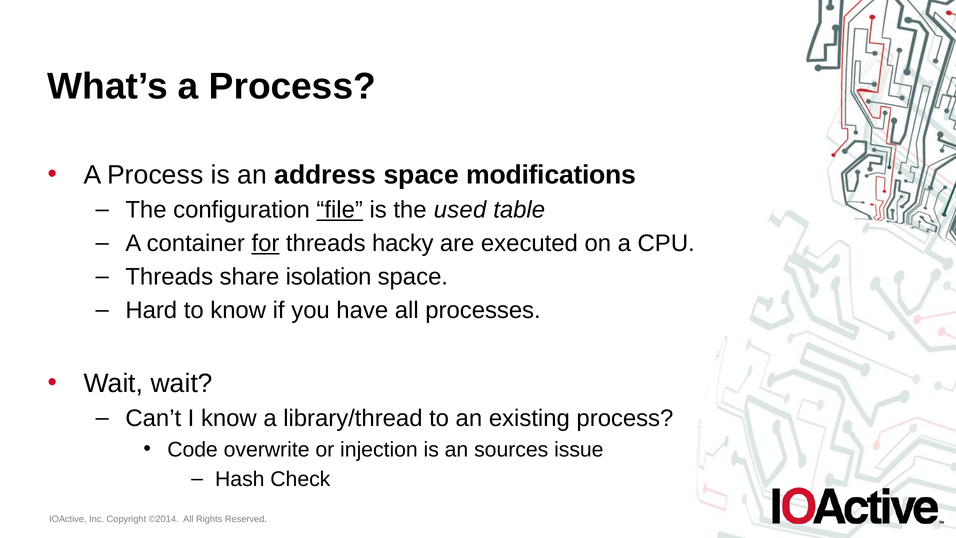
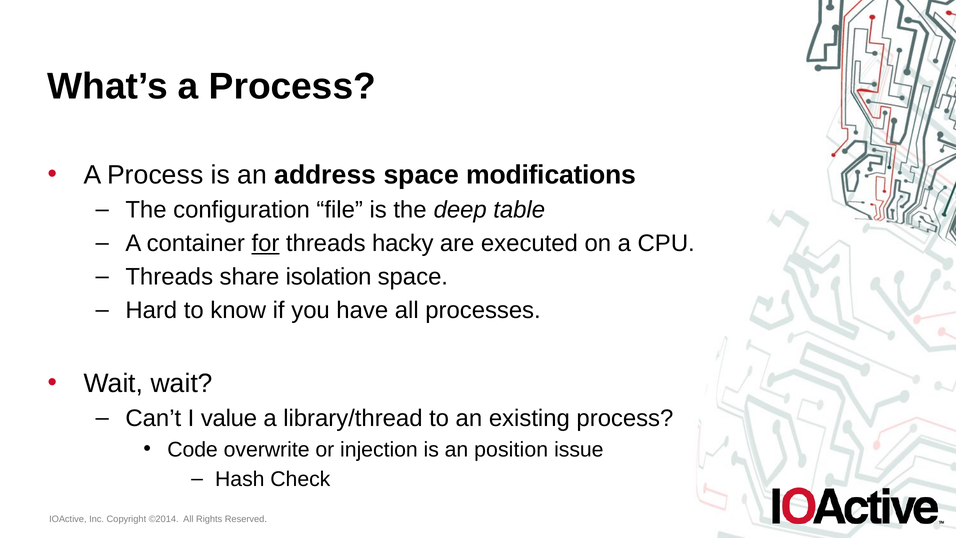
file underline: present -> none (340, 210)
used: used -> deep (460, 210)
I know: know -> value (229, 418)
sources: sources -> position (511, 449)
